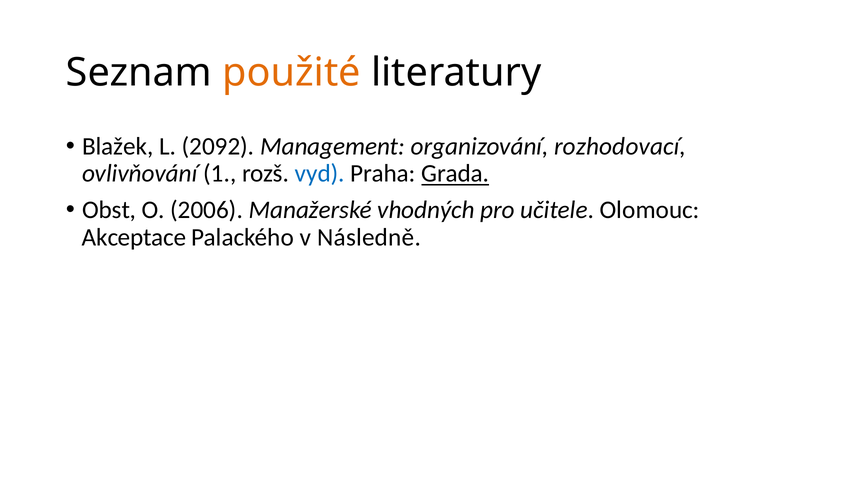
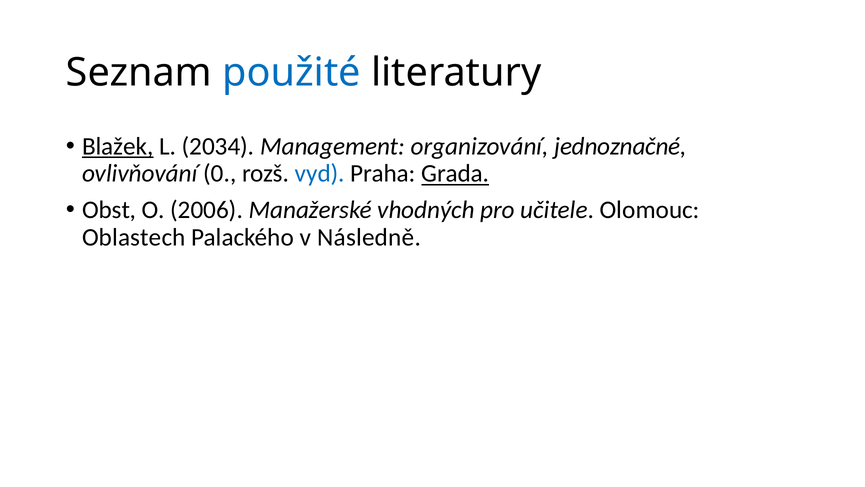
použité colour: orange -> blue (292, 73)
Blažek underline: none -> present (118, 146)
2092: 2092 -> 2034 (218, 146)
rozhodovací: rozhodovací -> jednoznačné (620, 146)
1: 1 -> 0 (220, 173)
Akceptace: Akceptace -> Oblastech (134, 237)
